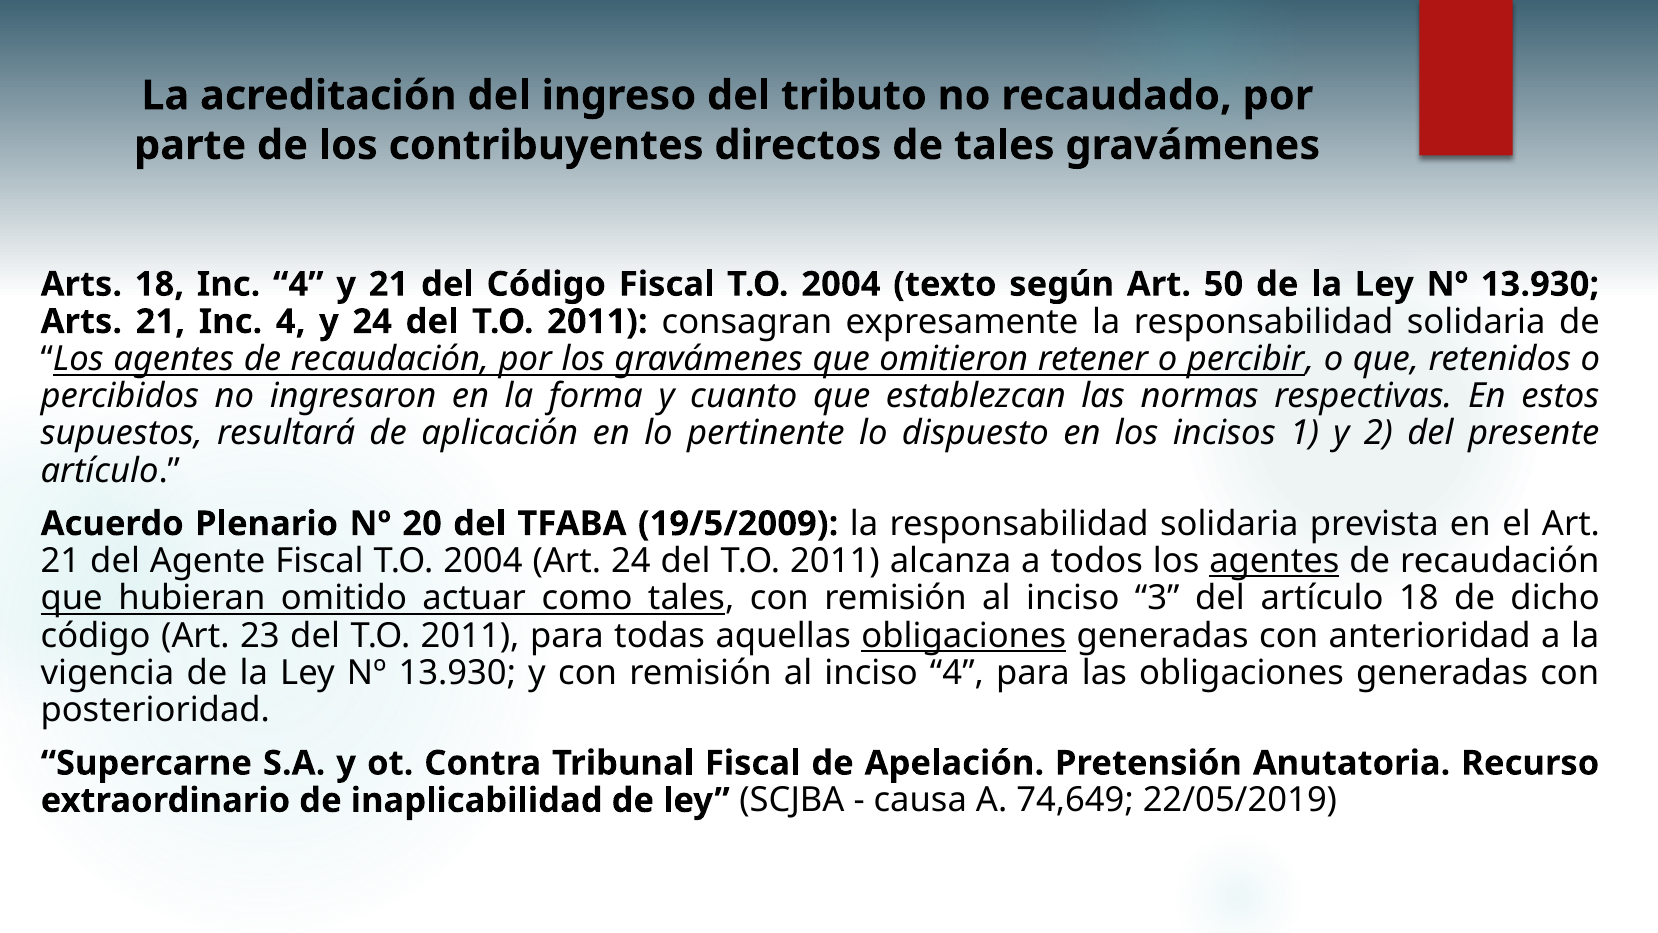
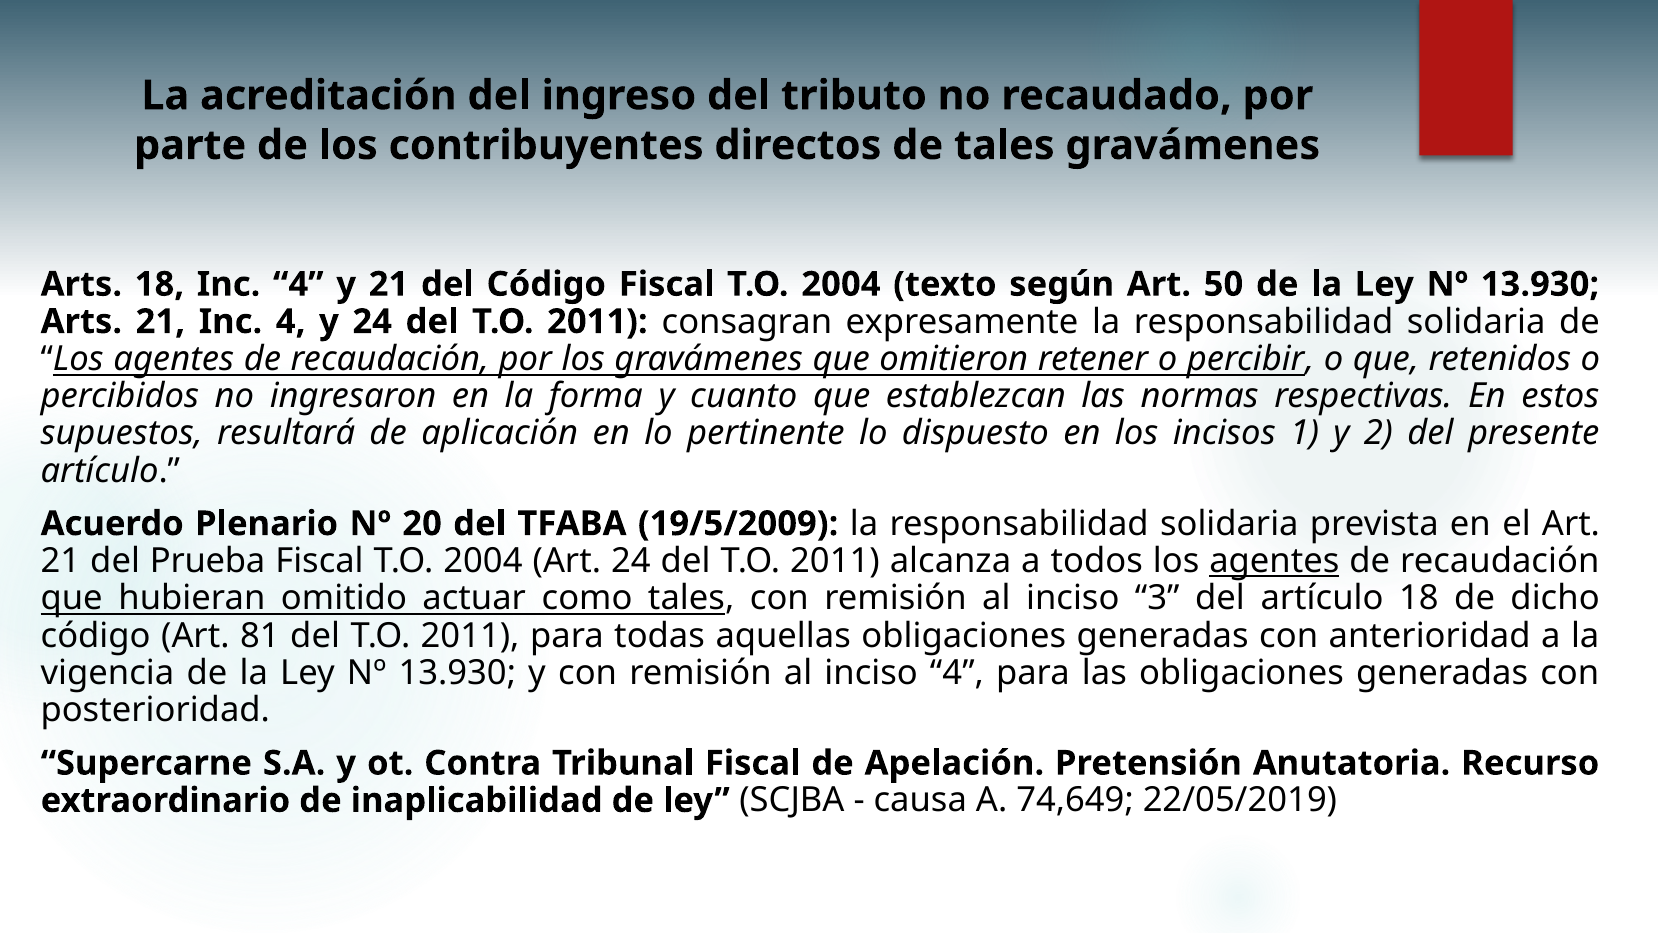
Agente: Agente -> Prueba (208, 561)
23: 23 -> 81 (260, 635)
obligaciones underline: present -> none (964, 635)
